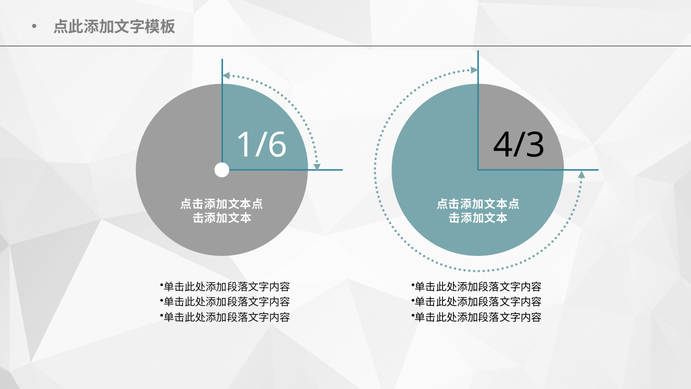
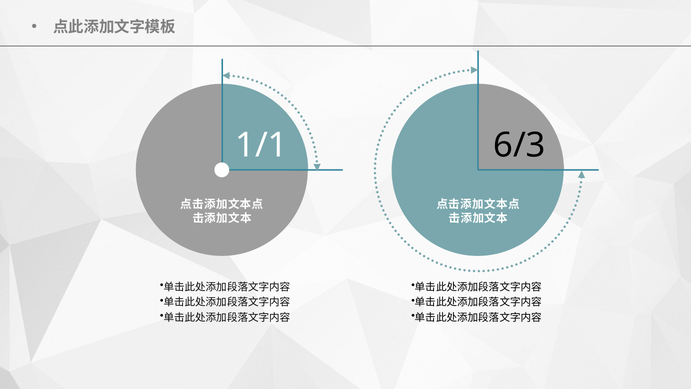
1/6: 1/6 -> 1/1 (261, 145)
4/3: 4/3 -> 6/3 (520, 145)
